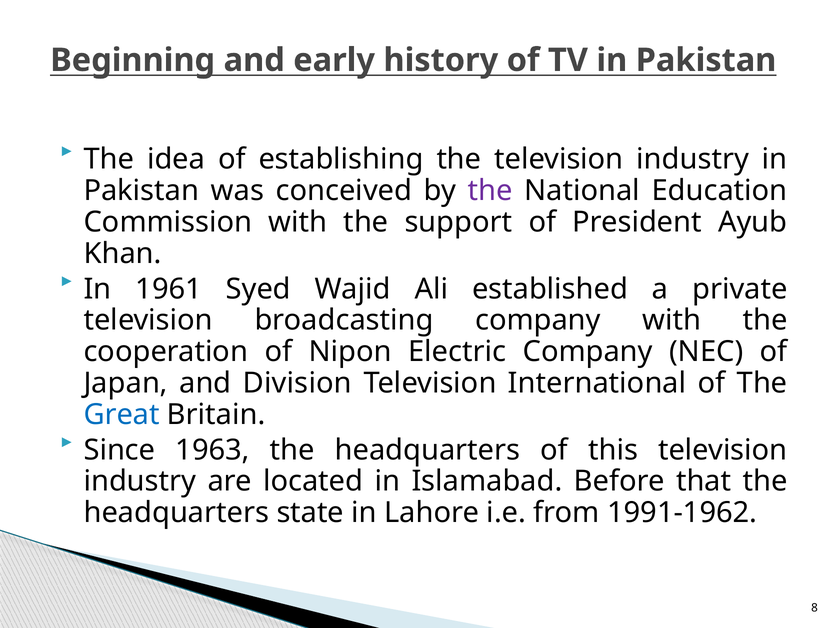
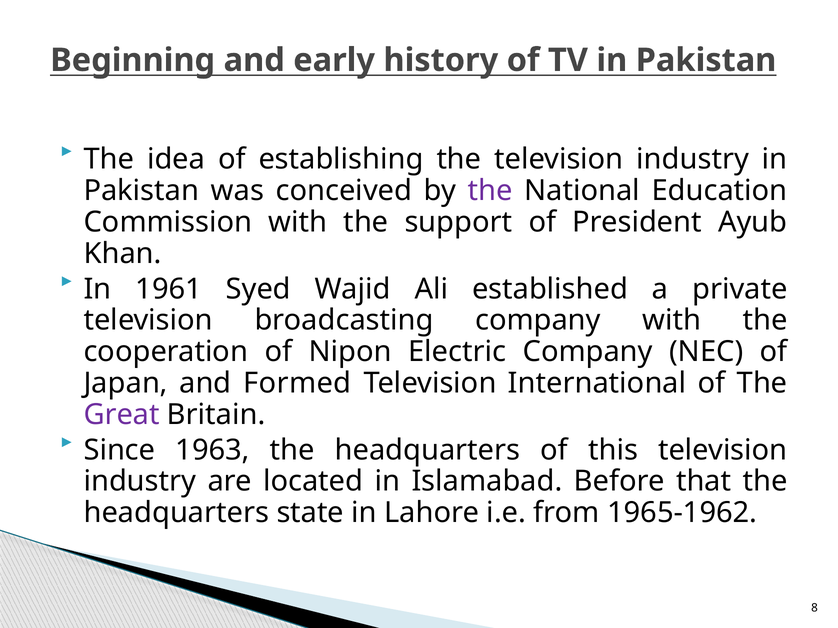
Division: Division -> Formed (297, 383)
Great colour: blue -> purple (122, 415)
1991-1962: 1991-1962 -> 1965-1962 (682, 513)
